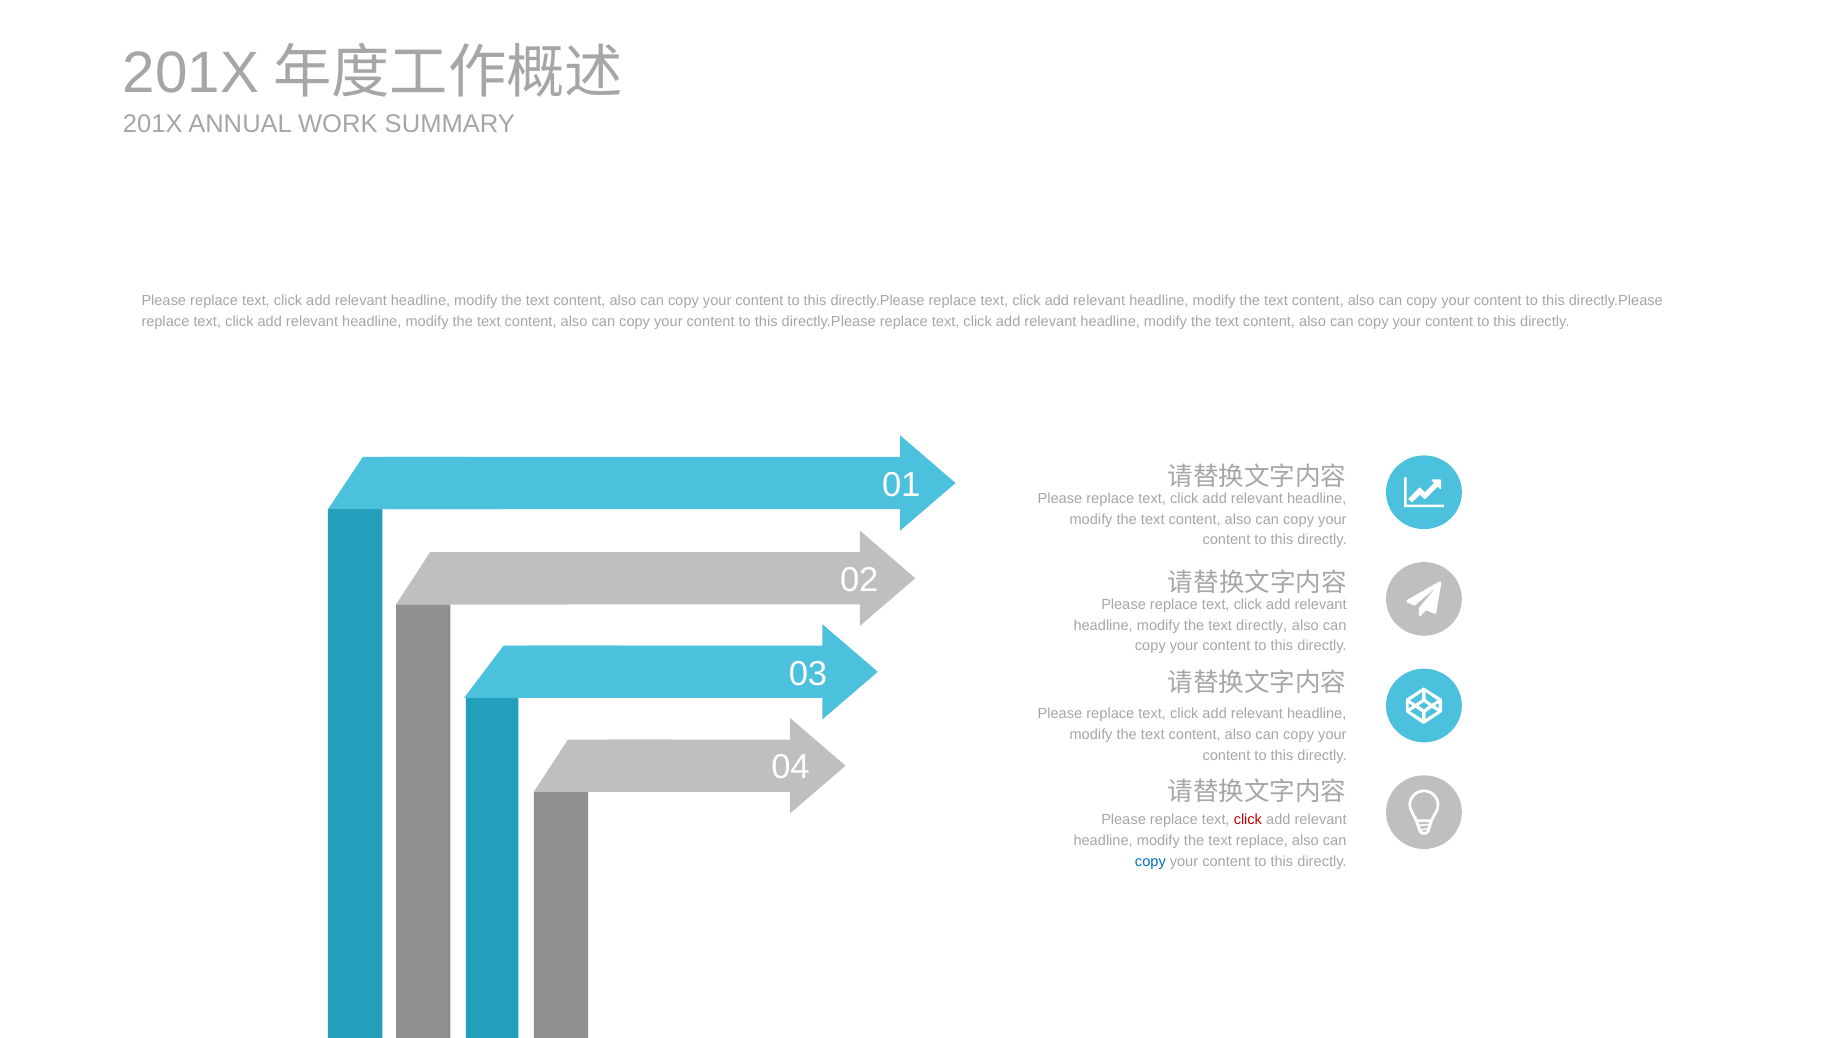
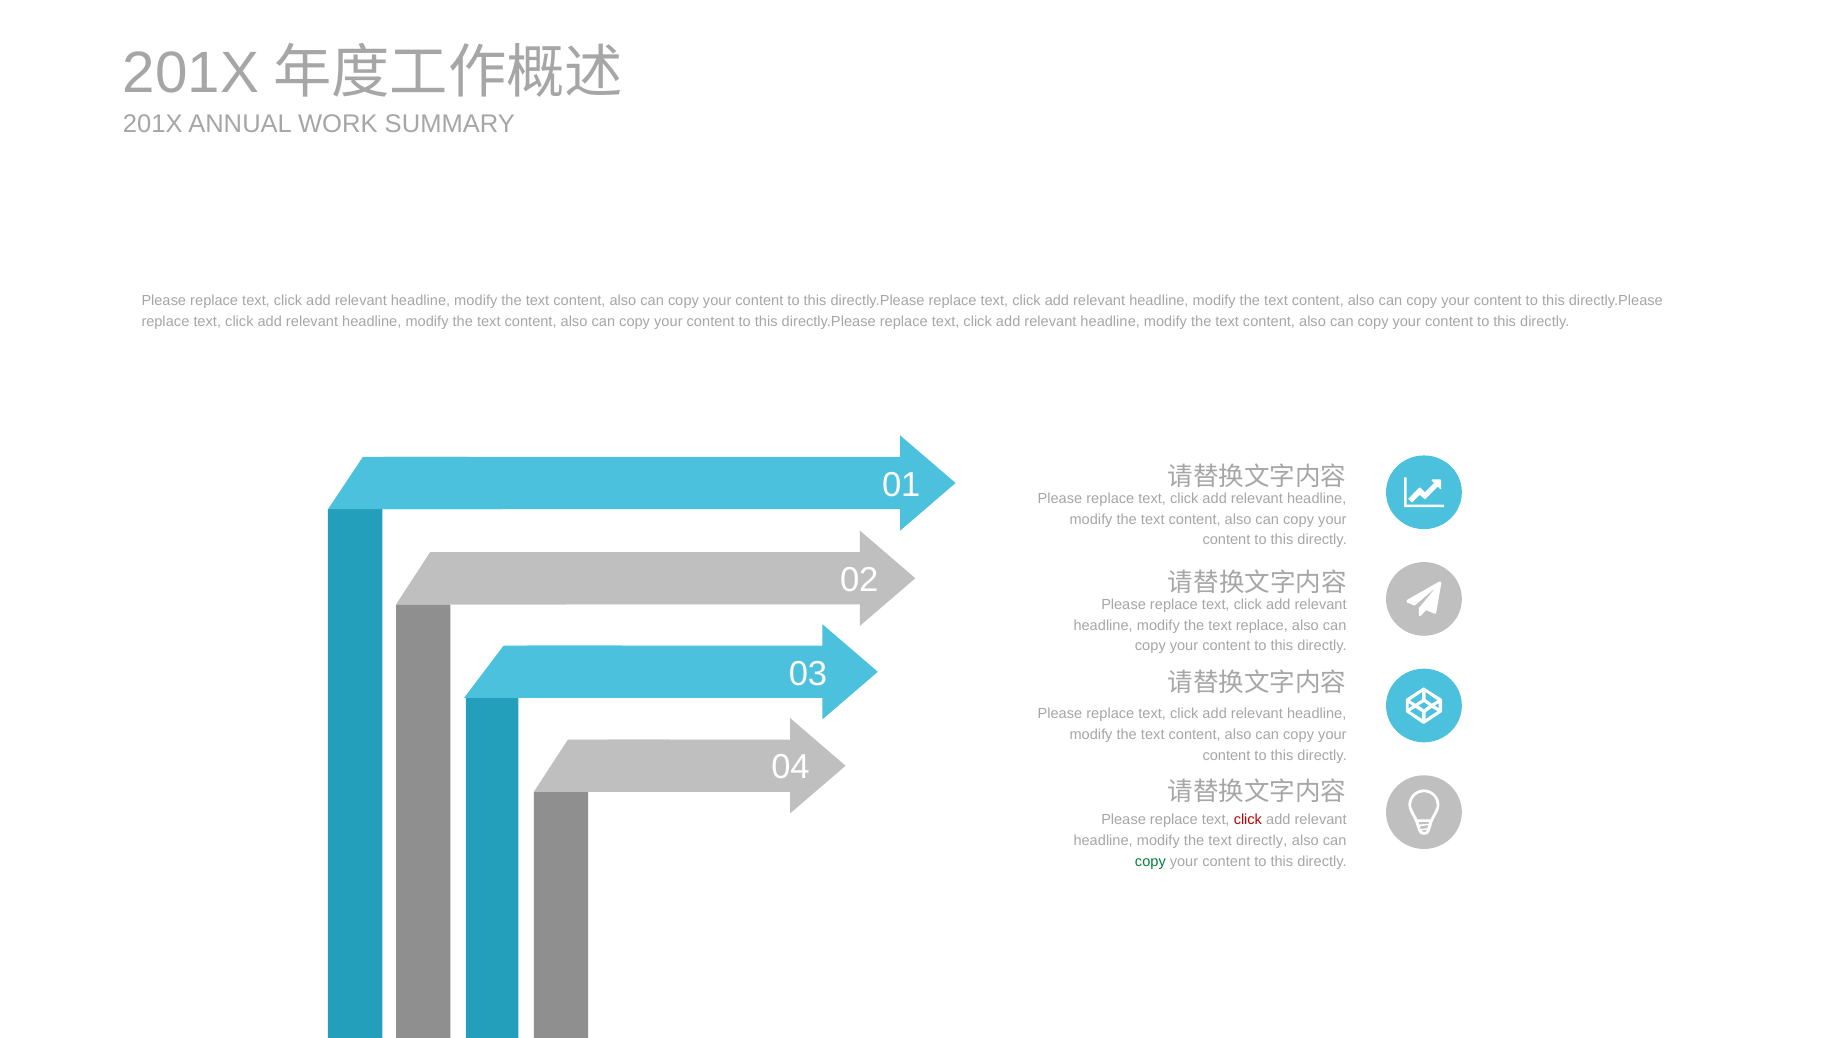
text directly: directly -> replace (1262, 625)
text replace: replace -> directly (1262, 840)
copy colour: blue -> green (1150, 861)
